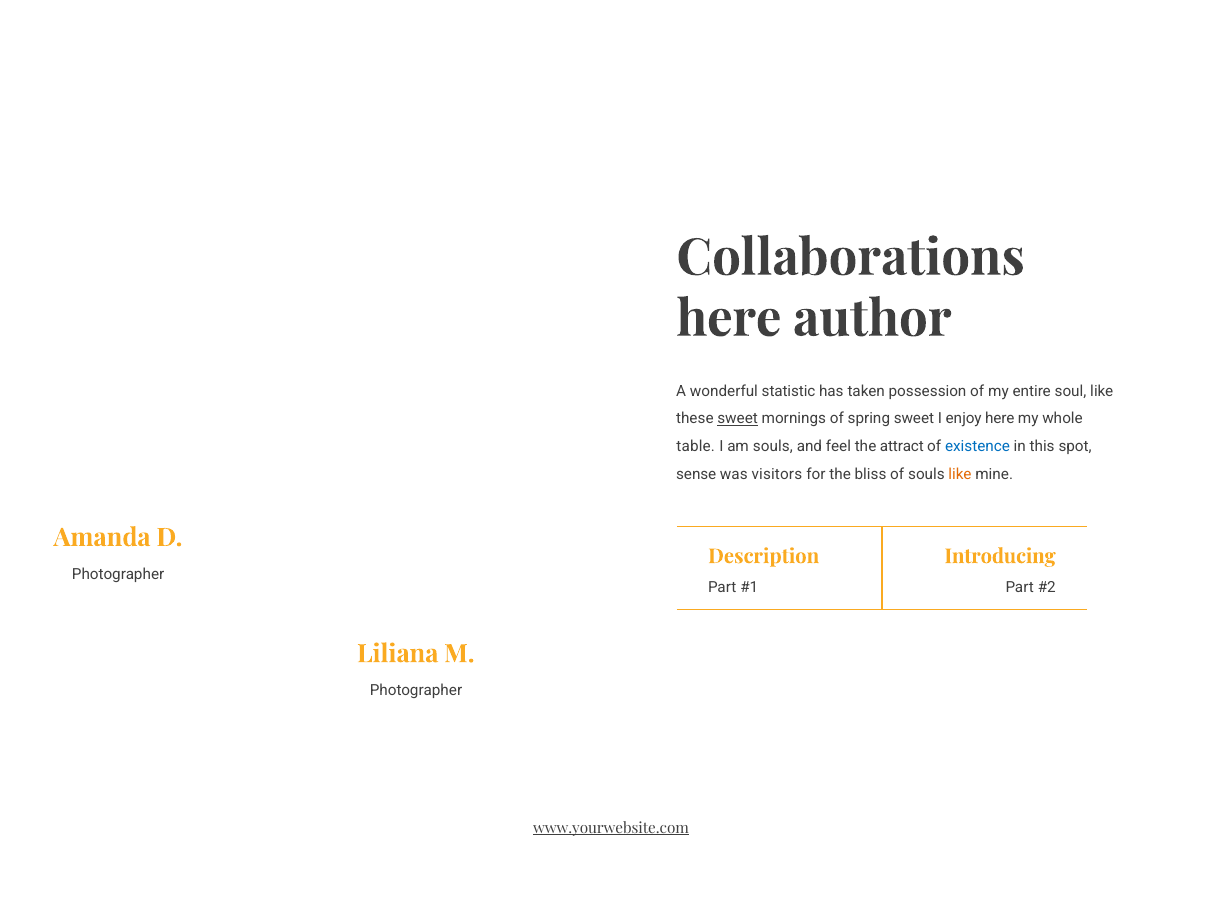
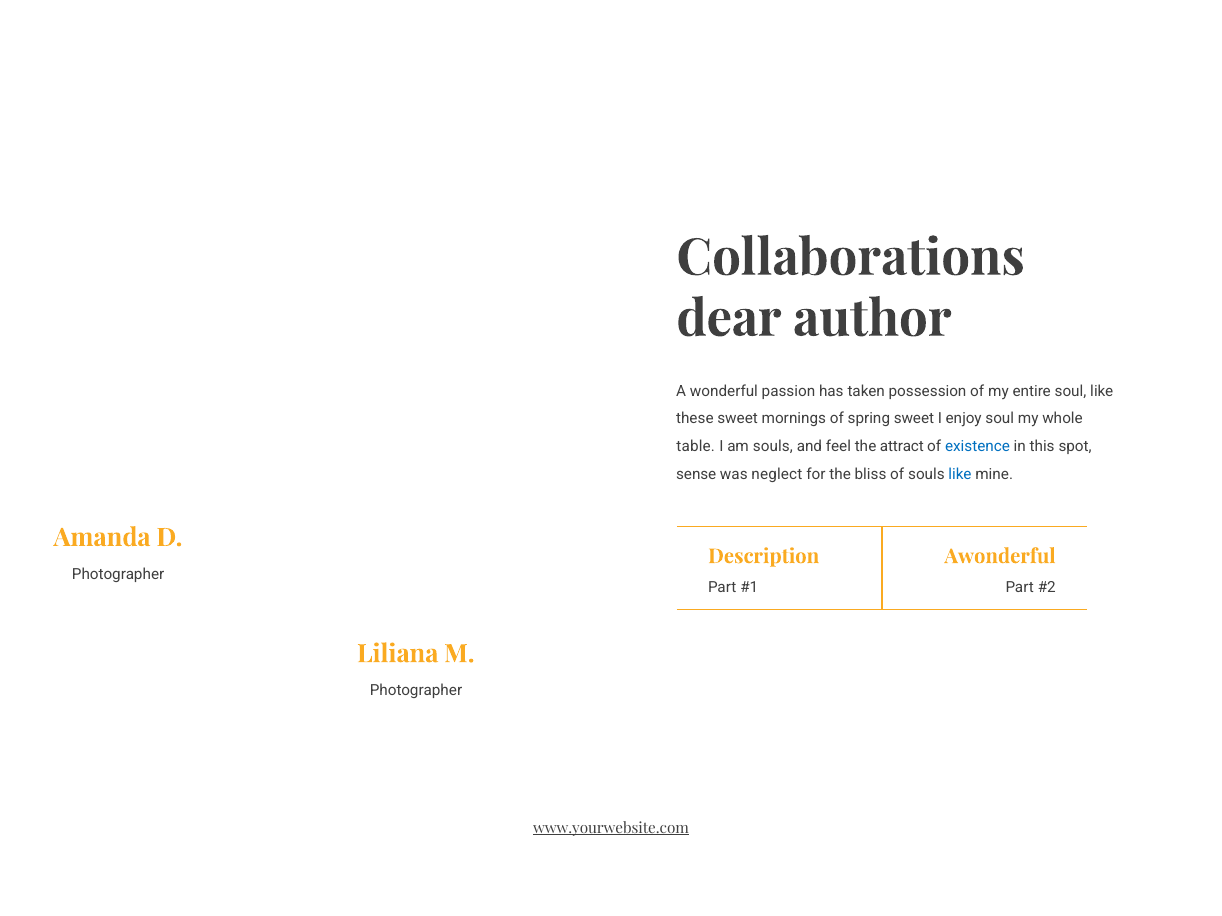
here: here -> dear (729, 319)
statistic: statistic -> passion (788, 392)
sweet underline: present -> none (738, 419)
enjoy here: here -> soul (1000, 419)
visitors: visitors -> neglect (777, 474)
like colour: orange -> blue (960, 474)
Introducing: Introducing -> Awonderful (1000, 557)
